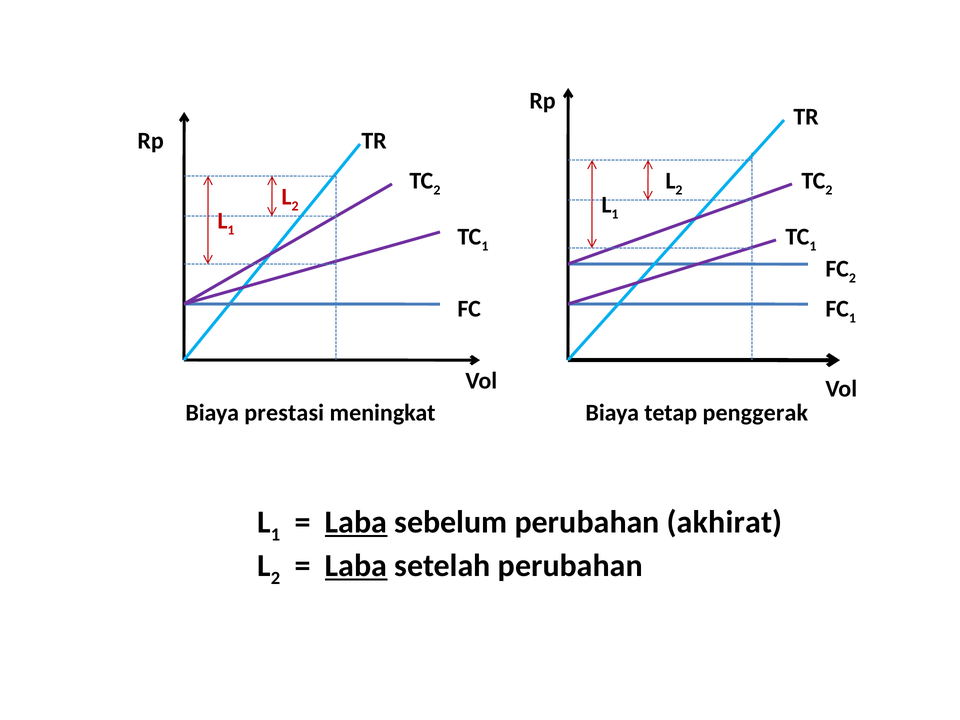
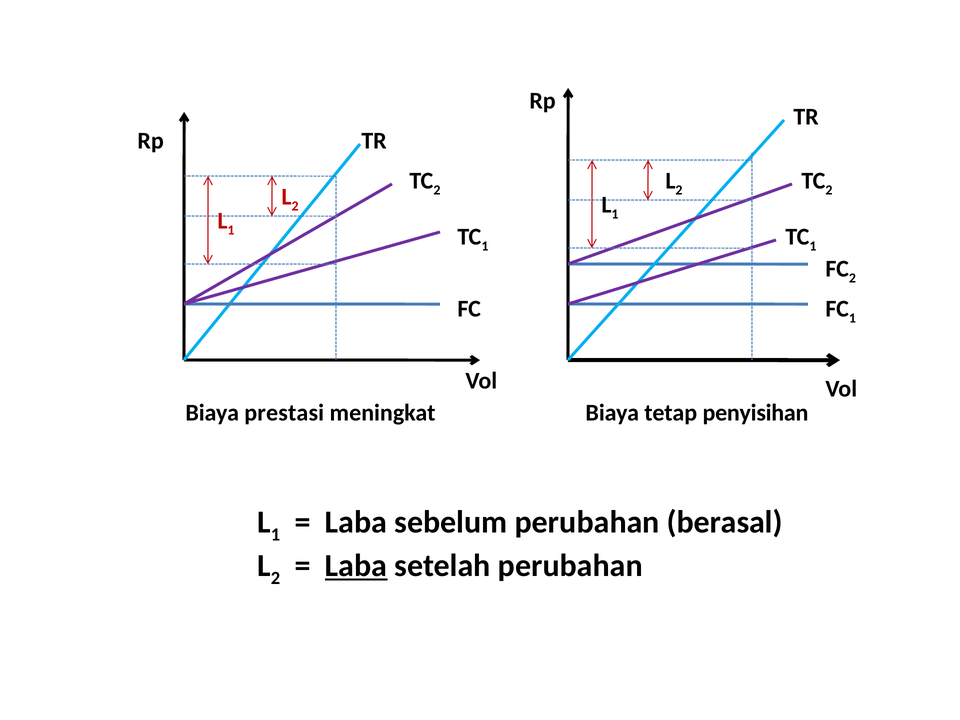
penggerak: penggerak -> penyisihan (755, 413)
Laba underline: present -> none (356, 522)
akhirat: akhirat -> berasal (725, 522)
